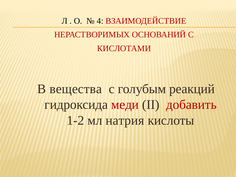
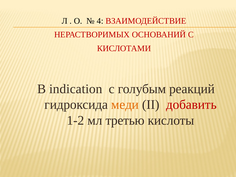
вещества: вещества -> indication (76, 89)
меди colour: red -> orange (125, 105)
натрия: натрия -> третью (125, 120)
